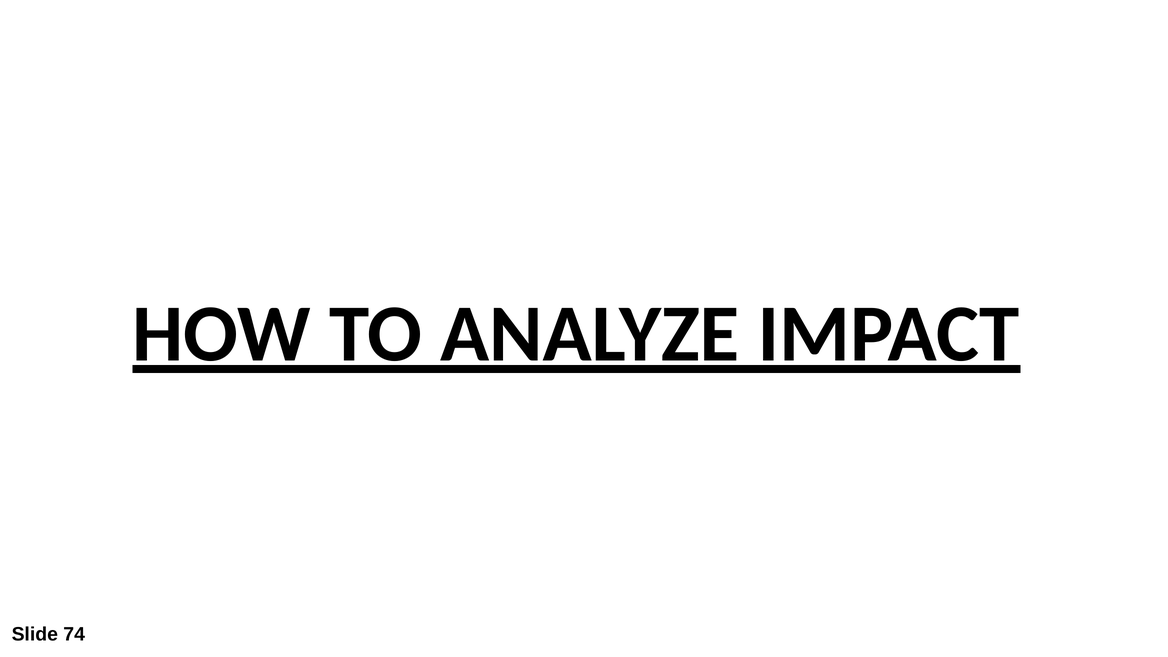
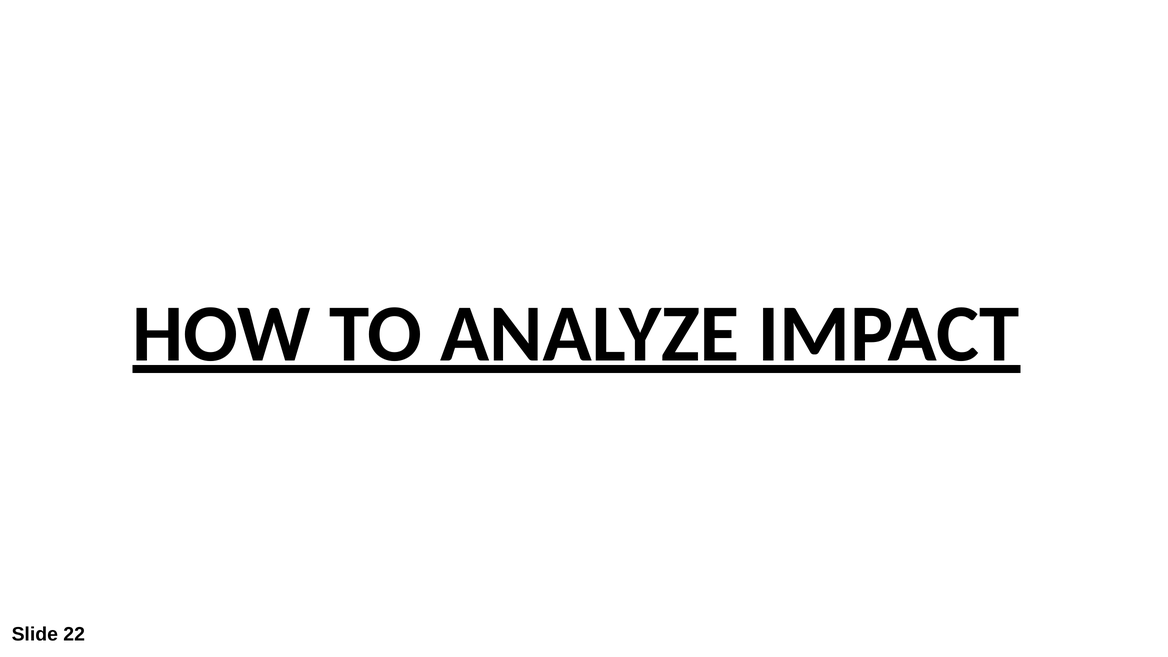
74: 74 -> 22 (74, 635)
